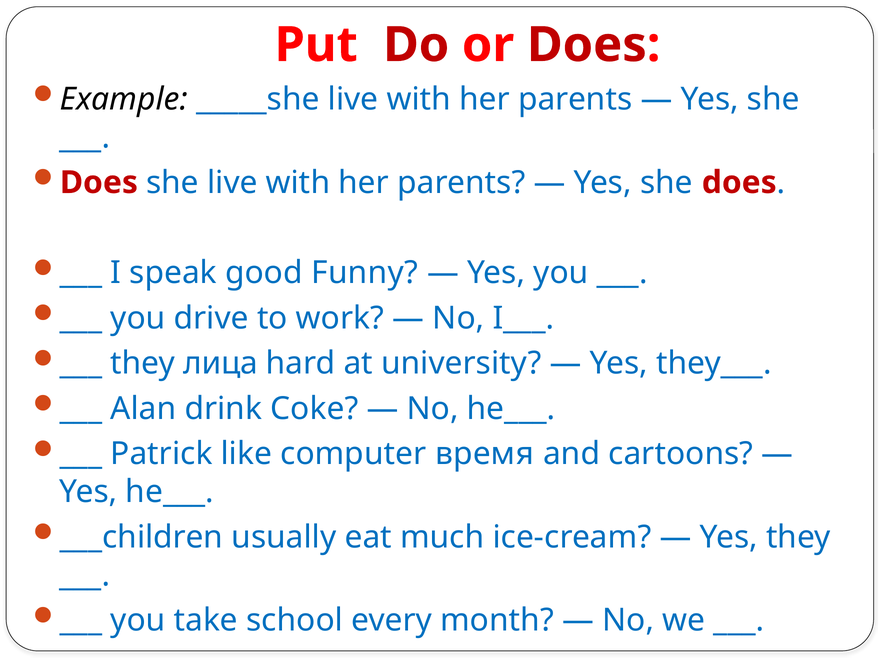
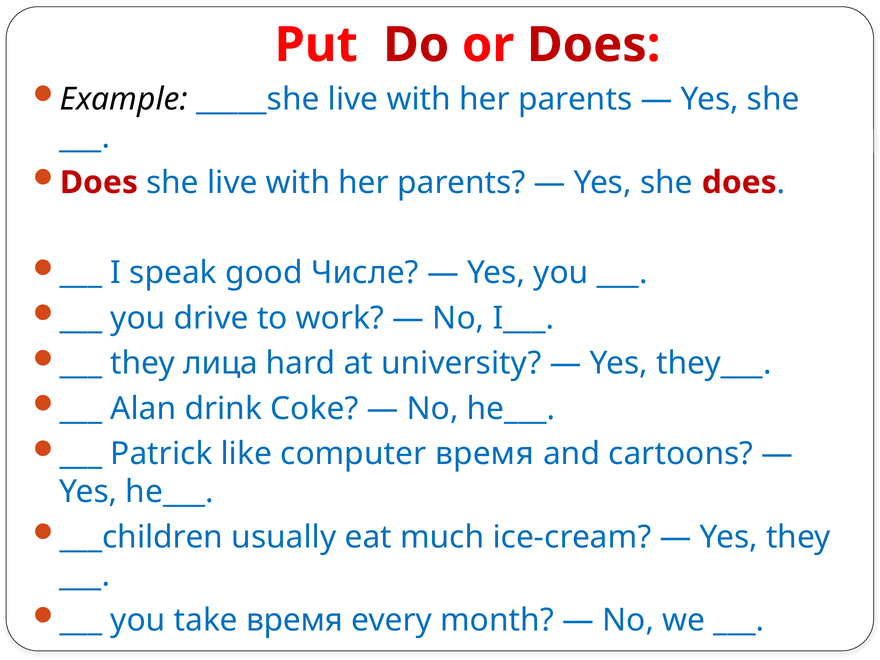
Funny: Funny -> Числе (365, 273)
take school: school -> время (295, 620)
